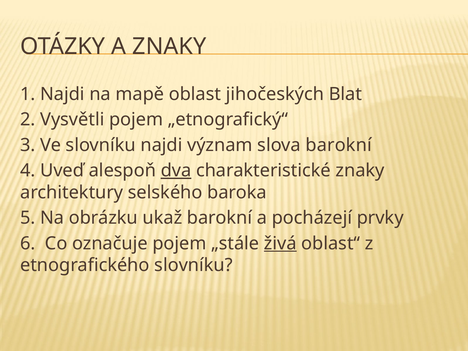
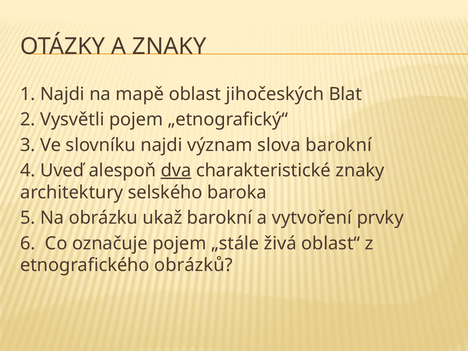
pocházejí: pocházejí -> vytvoření (312, 218)
živá underline: present -> none (280, 243)
etnografického slovníku: slovníku -> obrázků (193, 265)
